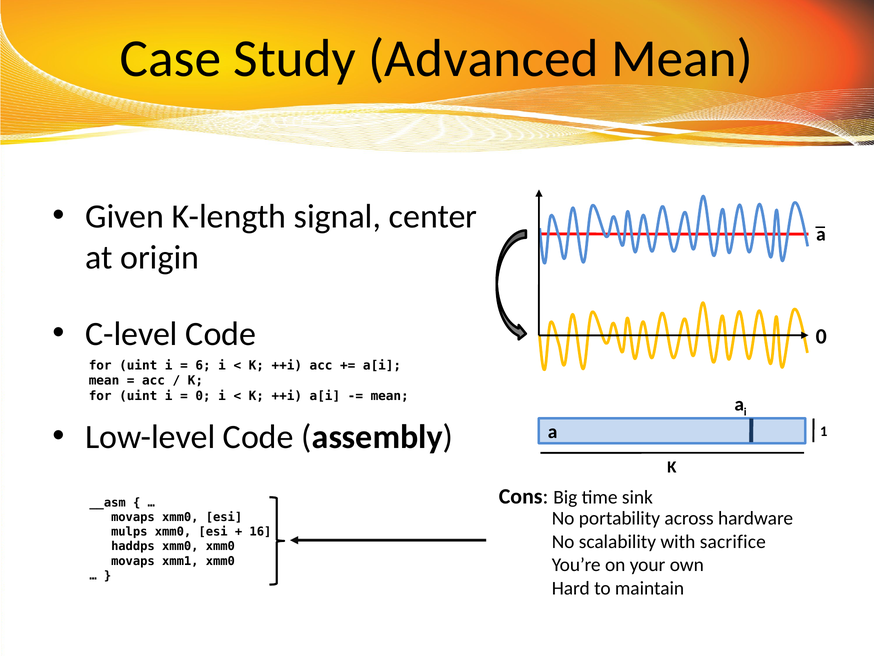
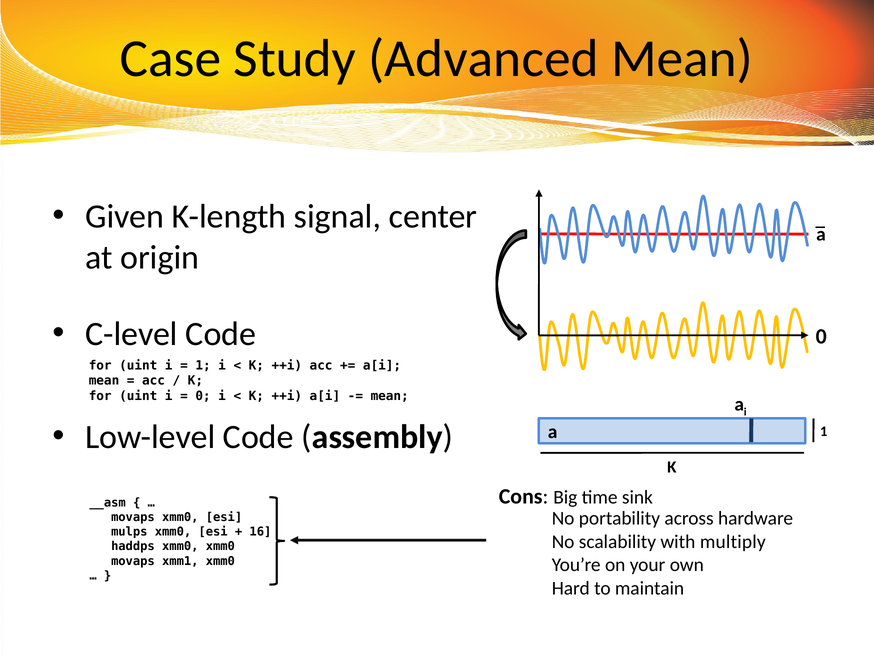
6: 6 -> 1 (203, 365)
sacrifice: sacrifice -> multiply (733, 541)
